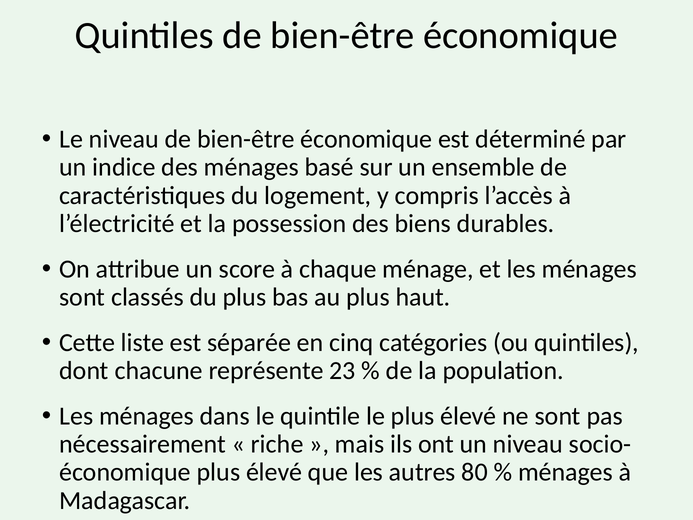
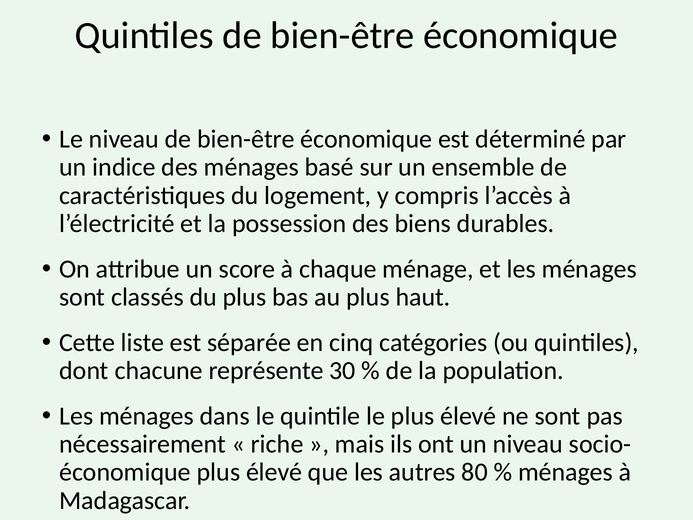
23: 23 -> 30 (342, 370)
